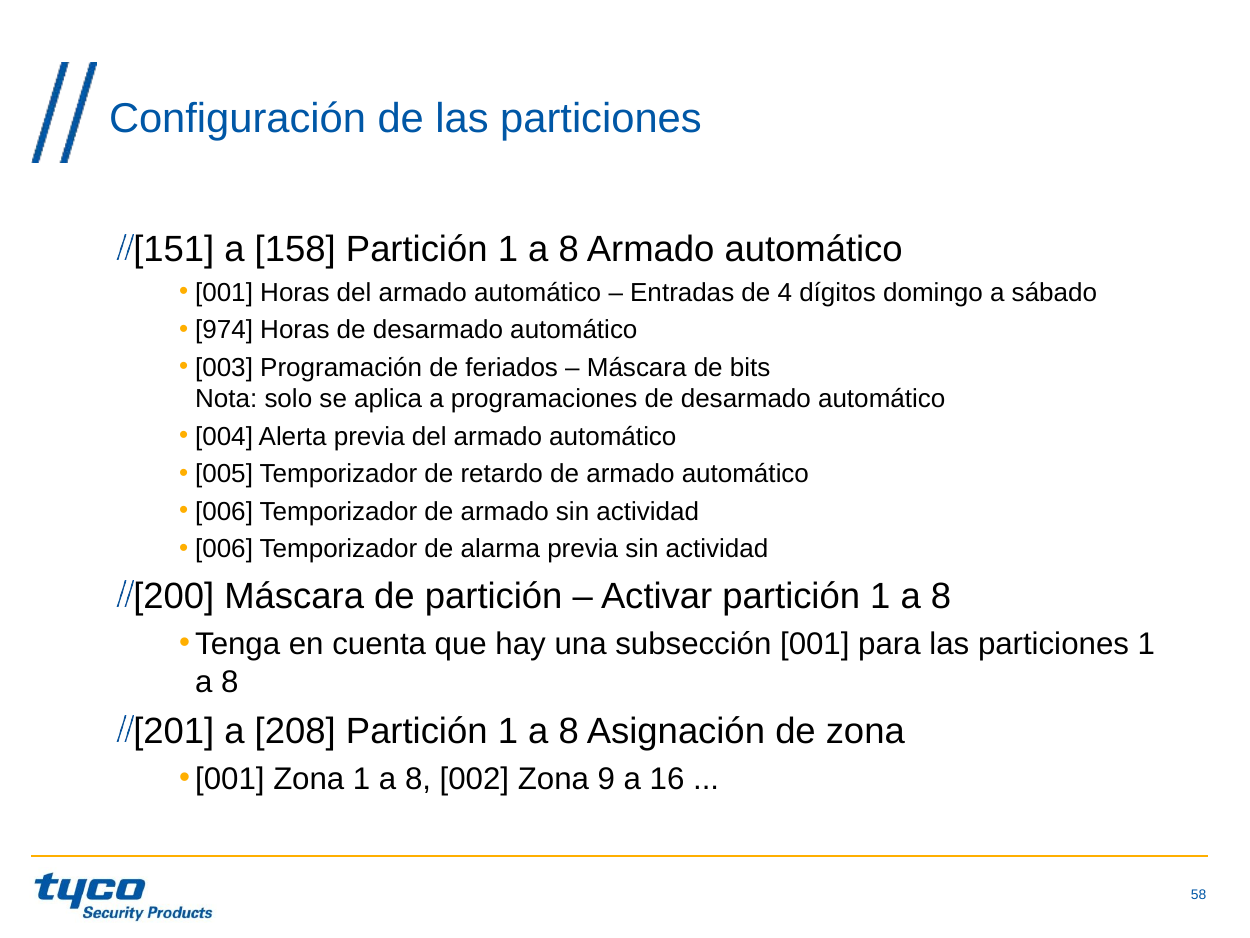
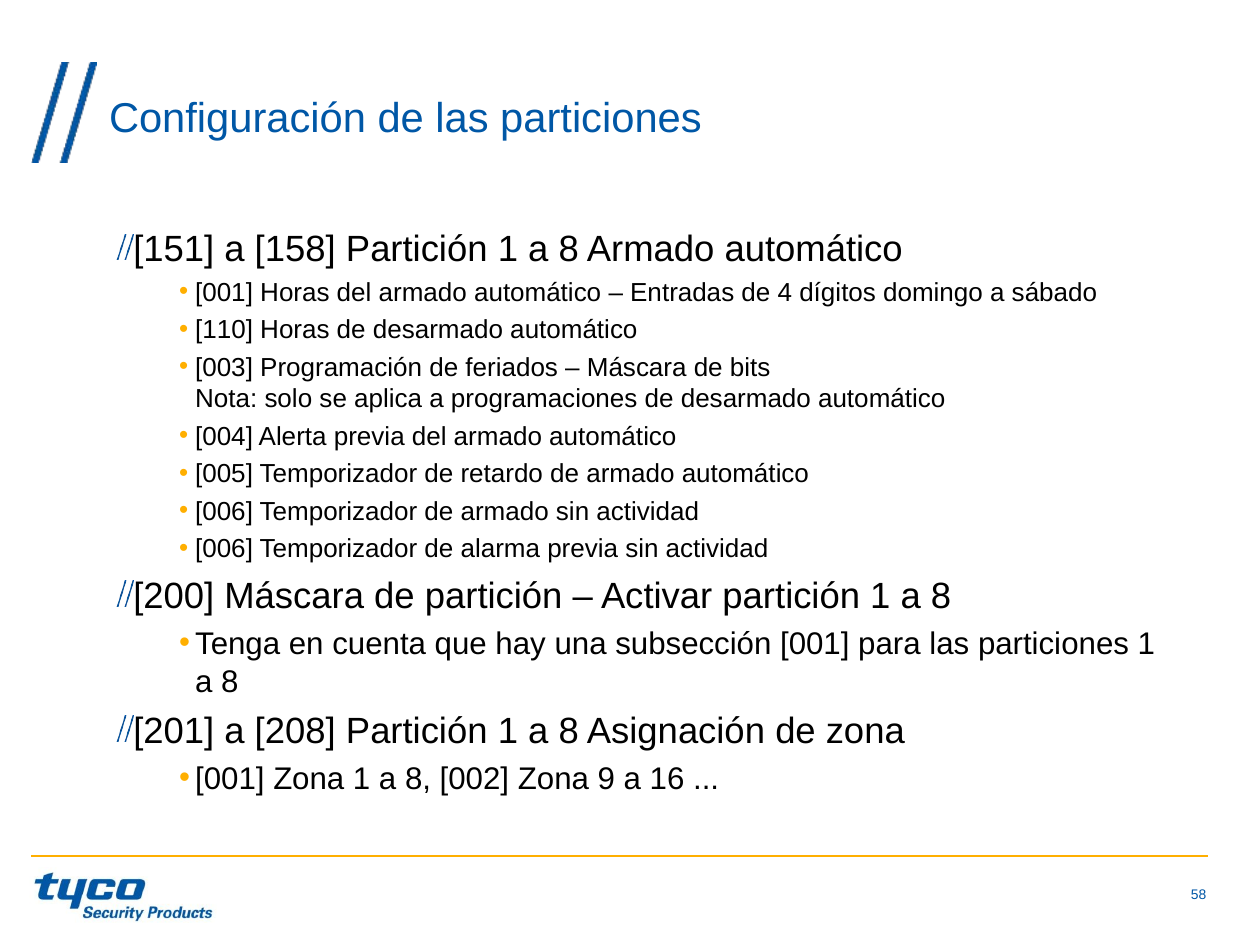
974: 974 -> 110 (224, 330)
